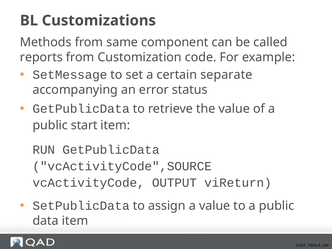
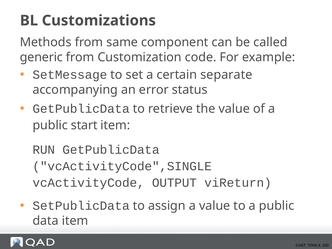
reports: reports -> generic (41, 57)
vcActivityCode",SOURCE: vcActivityCode",SOURCE -> vcActivityCode",SINGLE (122, 166)
